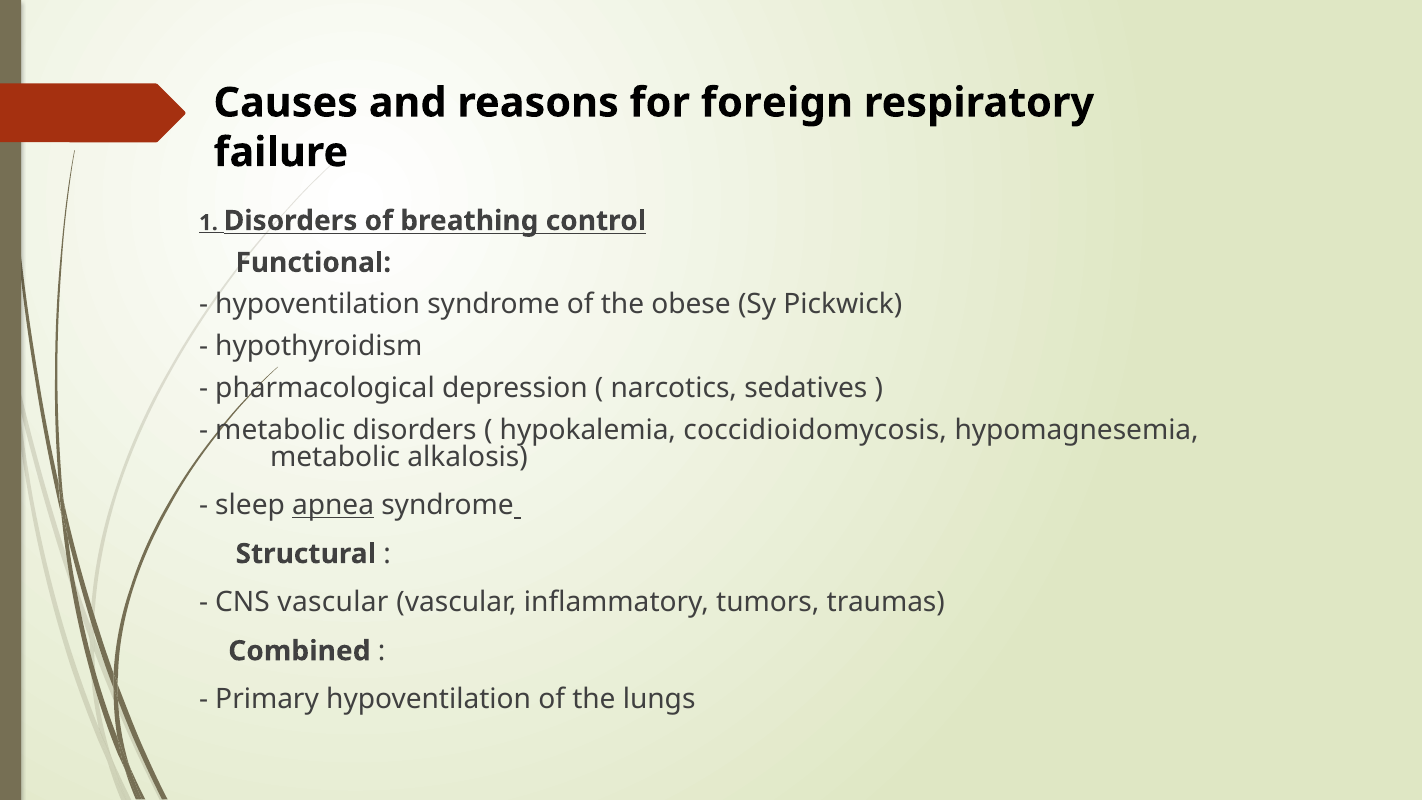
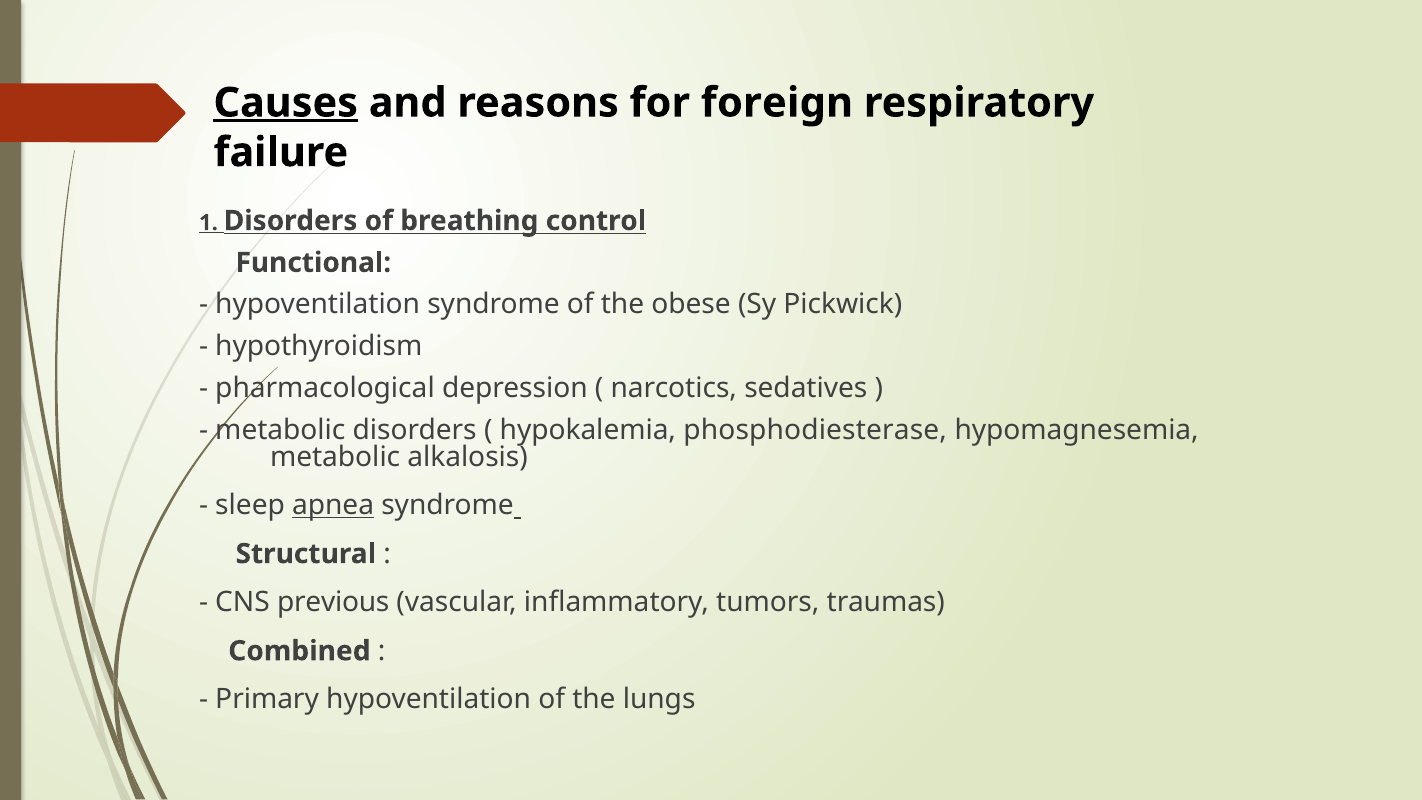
Causes underline: none -> present (286, 103)
coccidioidomycosis: coccidioidomycosis -> phosphodiesterase (815, 430)
CNS vascular: vascular -> previous (333, 602)
